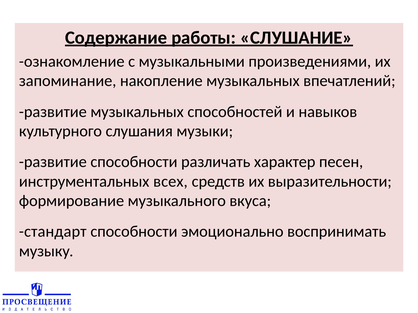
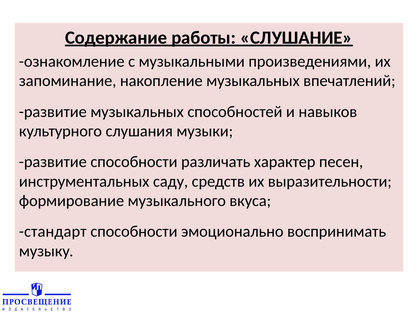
всех: всех -> саду (171, 182)
